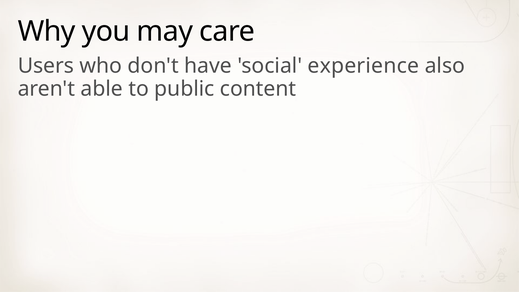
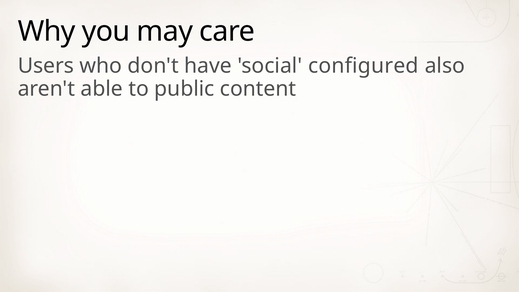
experience: experience -> configured (363, 66)
